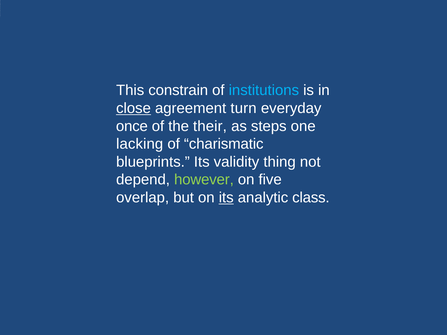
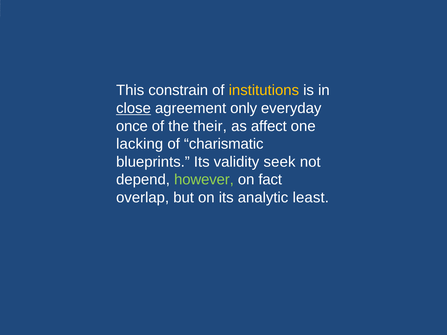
institutions colour: light blue -> yellow (264, 90)
turn: turn -> only (244, 108)
steps: steps -> affect (269, 126)
thing: thing -> seek (280, 162)
five: five -> fact (270, 180)
its underline: present -> none (226, 198)
class: class -> least (311, 198)
